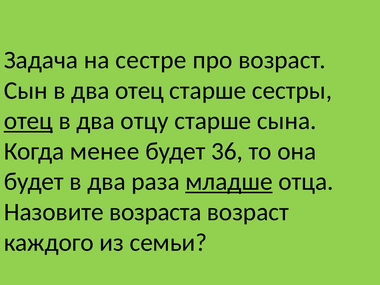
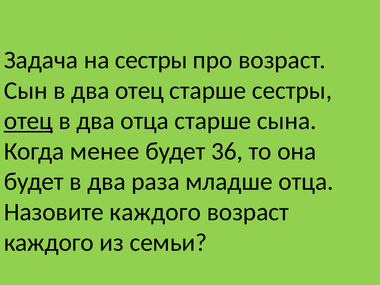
на сестре: сестре -> сестры (151, 60)
два отцу: отцу -> отца (145, 121)
младше underline: present -> none (229, 182)
Назовите возраста: возраста -> каждого (155, 212)
